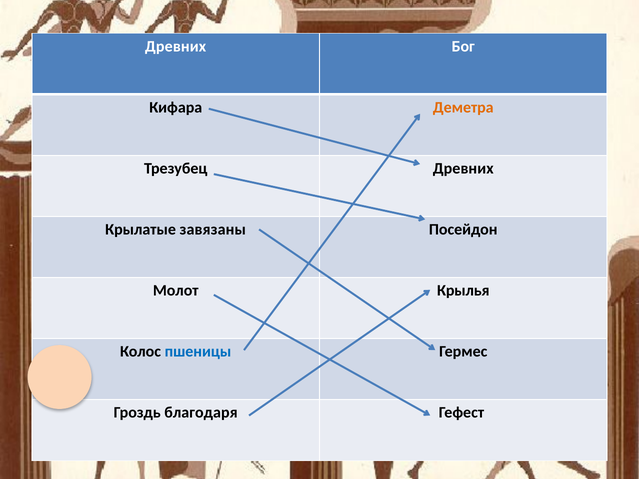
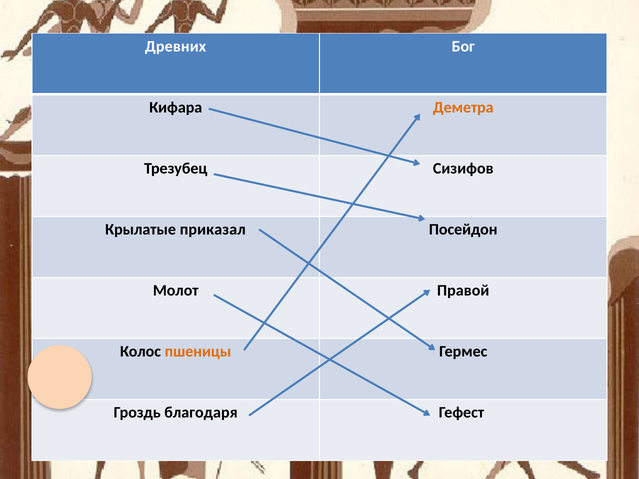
Трезубец Древних: Древних -> Сизифов (463, 169)
завязаны: завязаны -> приказал (213, 230)
Крылья: Крылья -> Правой (463, 291)
пшеницы colour: blue -> orange (198, 352)
